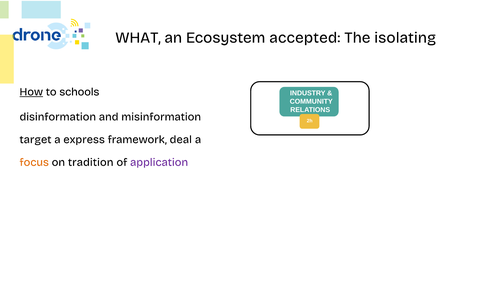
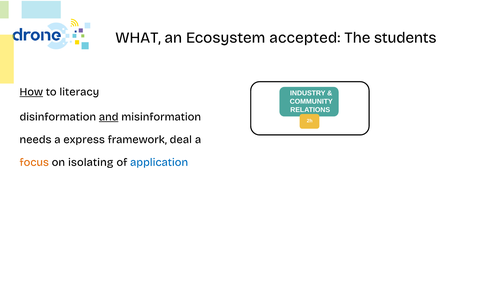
isolating: isolating -> students (405, 38)
schools: schools -> literacy (79, 92)
and underline: none -> present (109, 117)
target: target -> needs (35, 139)
tradition: tradition -> isolating (91, 162)
application colour: purple -> blue (159, 162)
